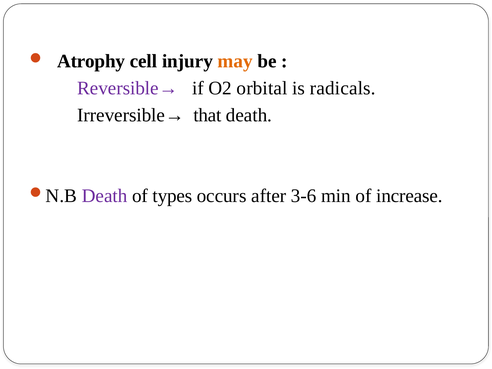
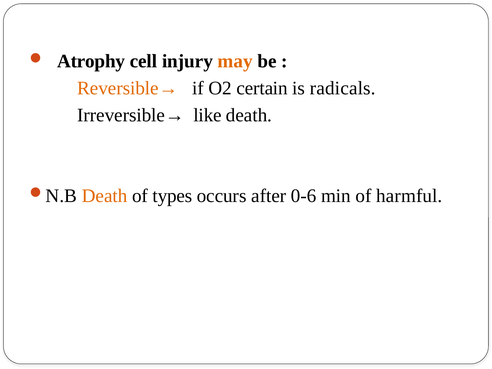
Reversible→ colour: purple -> orange (128, 88)
orbital: orbital -> certain (262, 88)
that: that -> like (208, 115)
Death colour: purple -> orange (105, 196)
3-6: 3-6 -> 0-6 (304, 196)
increase: increase -> harmful (409, 196)
